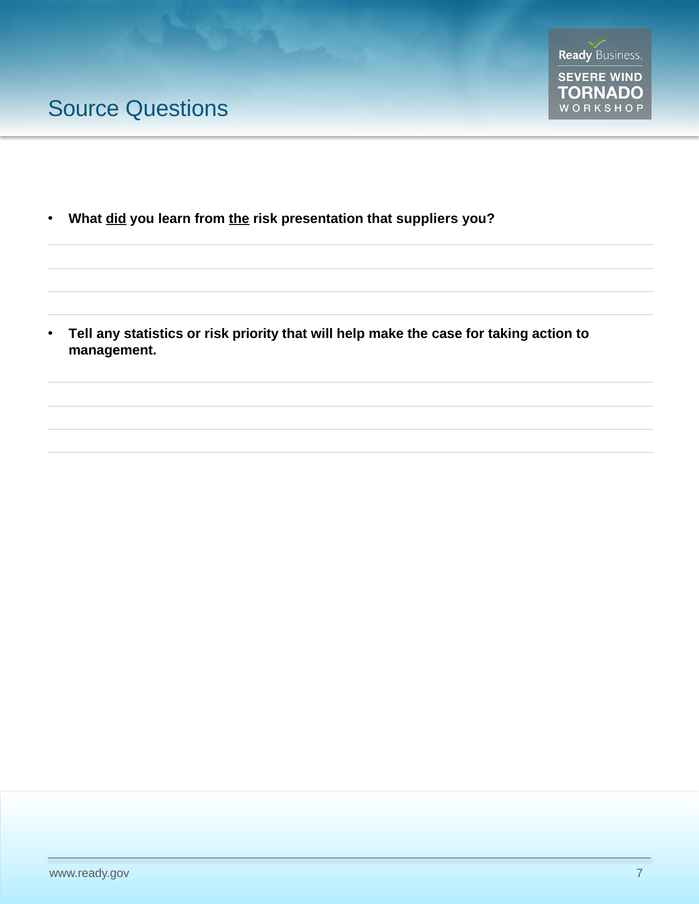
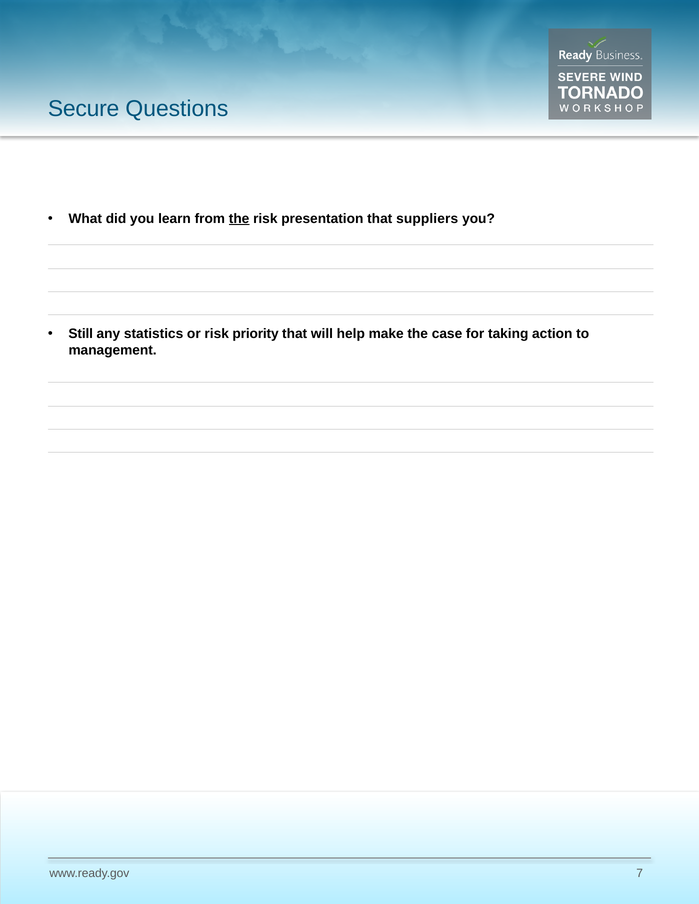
Source: Source -> Secure (84, 109)
did underline: present -> none (116, 219)
Tell: Tell -> Still (81, 334)
